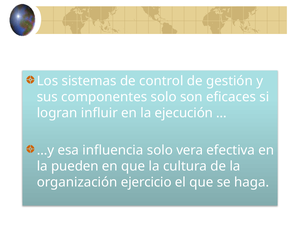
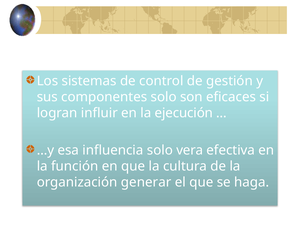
pueden: pueden -> función (75, 166)
ejercicio: ejercicio -> generar (146, 182)
